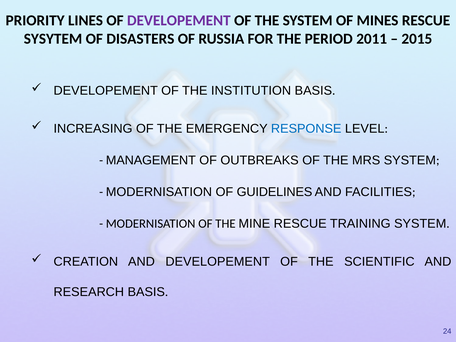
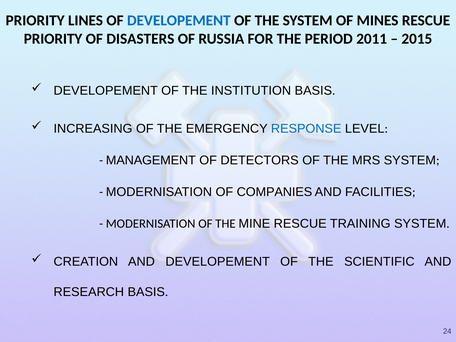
DEVELOPEMENT colour: purple -> blue (179, 20)
SYSYTEM: SYSYTEM -> PRIORITY (53, 39)
OUTBREAKS: OUTBREAKS -> DETECTORS (260, 160)
GUIDELINES: GUIDELINES -> COMPANIES (274, 192)
